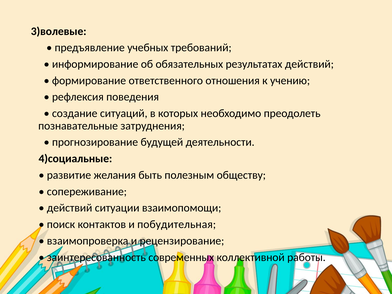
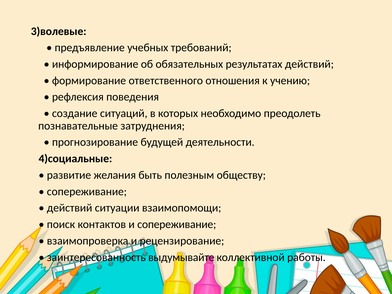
и побудительная: побудительная -> сопереживание (177, 224)
современных: современных -> выдумывайте (181, 257)
